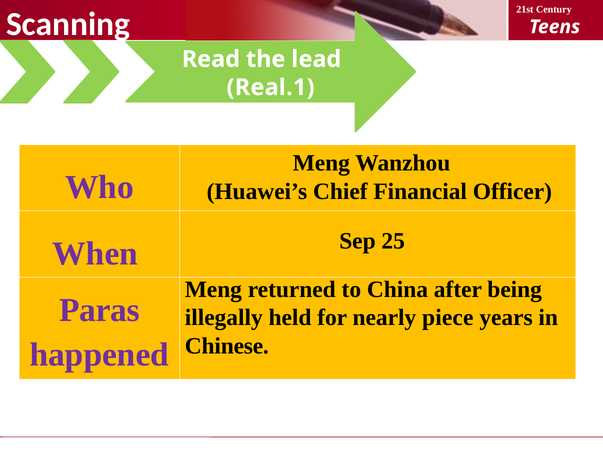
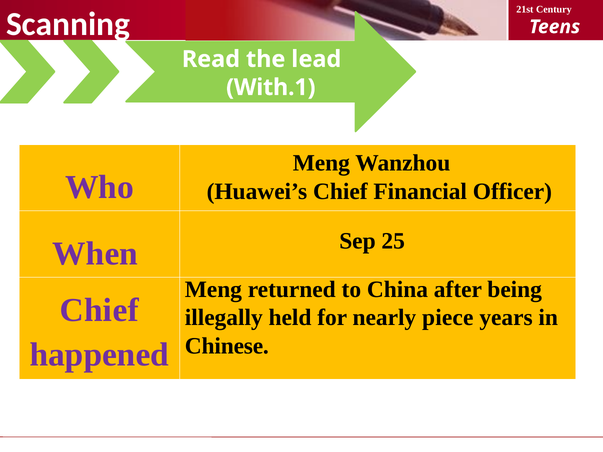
Real.1: Real.1 -> With.1 (271, 87)
Paras: Paras -> Chief (99, 310)
